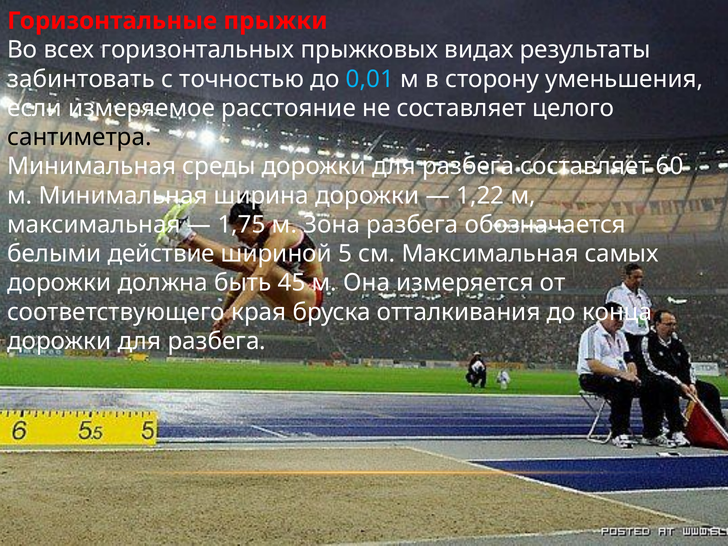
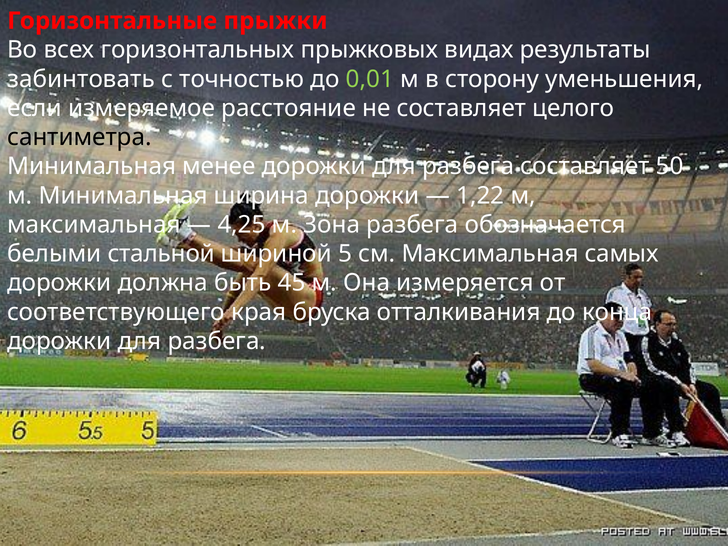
0,01 colour: light blue -> light green (370, 79)
среды: среды -> менее (219, 166)
60: 60 -> 50 (670, 166)
1,75: 1,75 -> 4,25 (242, 225)
действие: действие -> стальной (161, 254)
